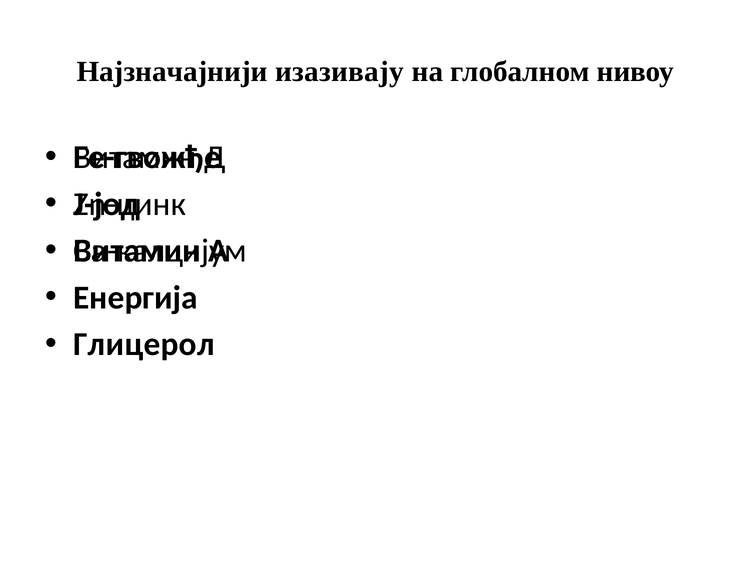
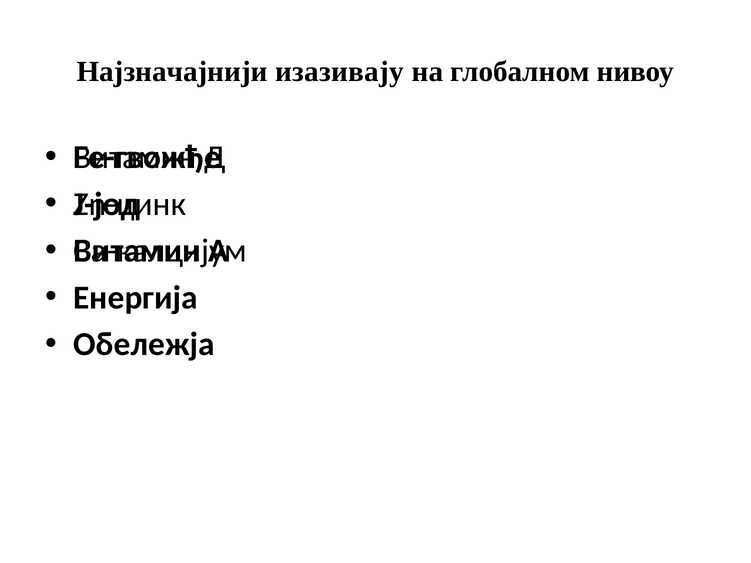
Глицерол: Глицерол -> Обележја (144, 345)
